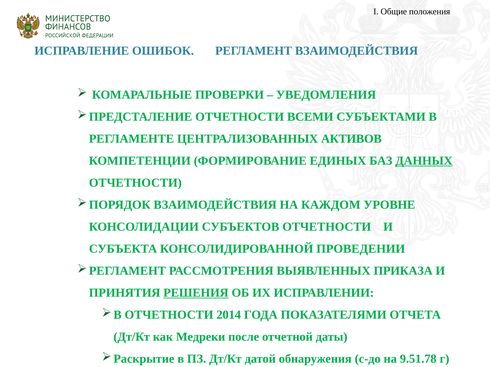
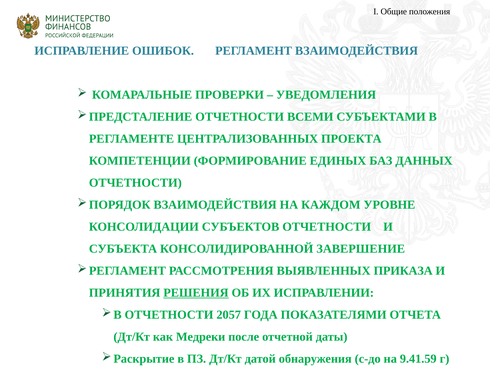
АКТИВОВ: АКТИВОВ -> ПРОЕКТА (351, 139)
ДАННЫХ underline: present -> none (424, 161)
ПРОВЕДЕНИИ: ПРОВЕДЕНИИ -> ЗАВЕРШЕНИЕ (361, 249)
2014: 2014 -> 2057 (229, 315)
9.51.78: 9.51.78 -> 9.41.59 (418, 359)
